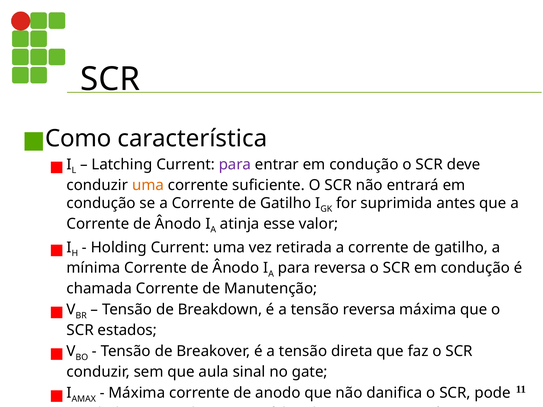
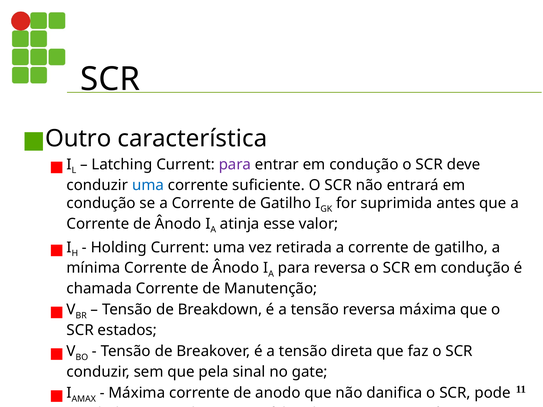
Como: Como -> Outro (78, 139)
uma colour: orange -> blue (148, 185)
aula: aula -> pela (214, 372)
